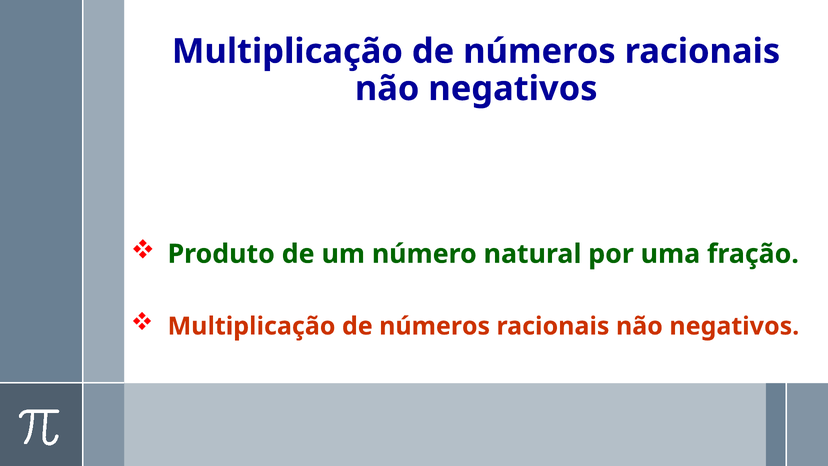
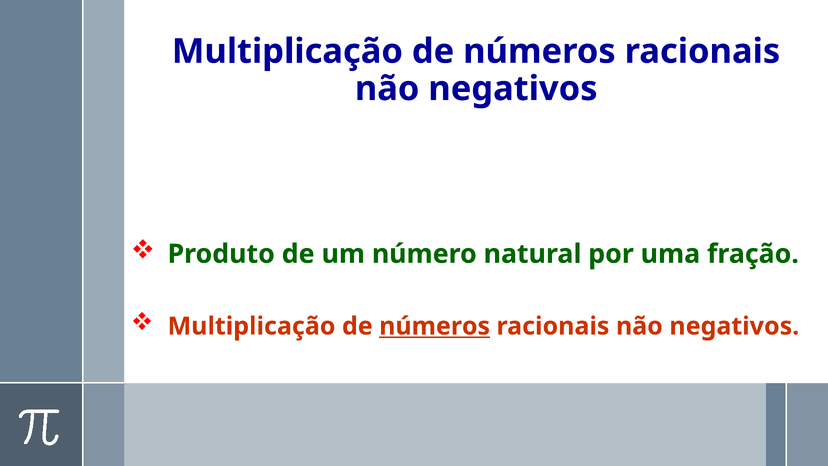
números underline: none -> present (435, 326)
